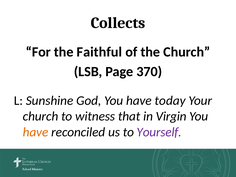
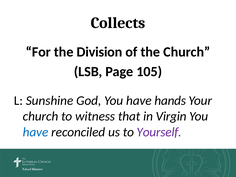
Faithful: Faithful -> Division (99, 52)
370: 370 -> 105 (149, 72)
today: today -> hands (170, 101)
have colour: orange -> blue (36, 132)
